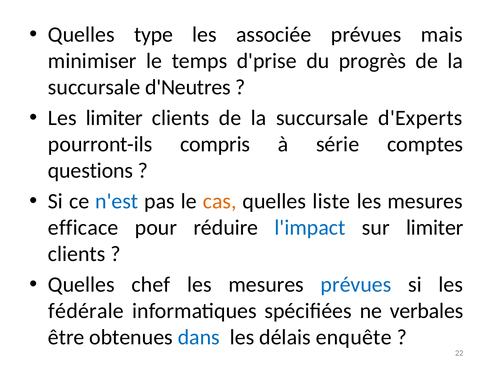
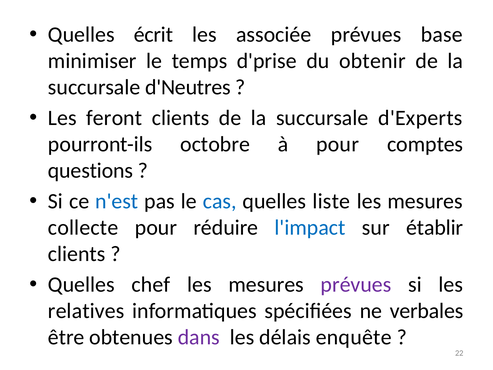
type: type -> écrit (154, 35)
mais: mais -> base (442, 35)
progrès: progrès -> obtenir (372, 61)
Les limiter: limiter -> feront (114, 118)
compris: compris -> octobre (215, 144)
à série: série -> pour (338, 144)
cas colour: orange -> blue (220, 201)
efficace: efficace -> collecte (83, 228)
sur limiter: limiter -> établir (435, 228)
prévues colour: blue -> purple (356, 285)
fédérale: fédérale -> relatives (86, 311)
dans colour: blue -> purple (199, 337)
